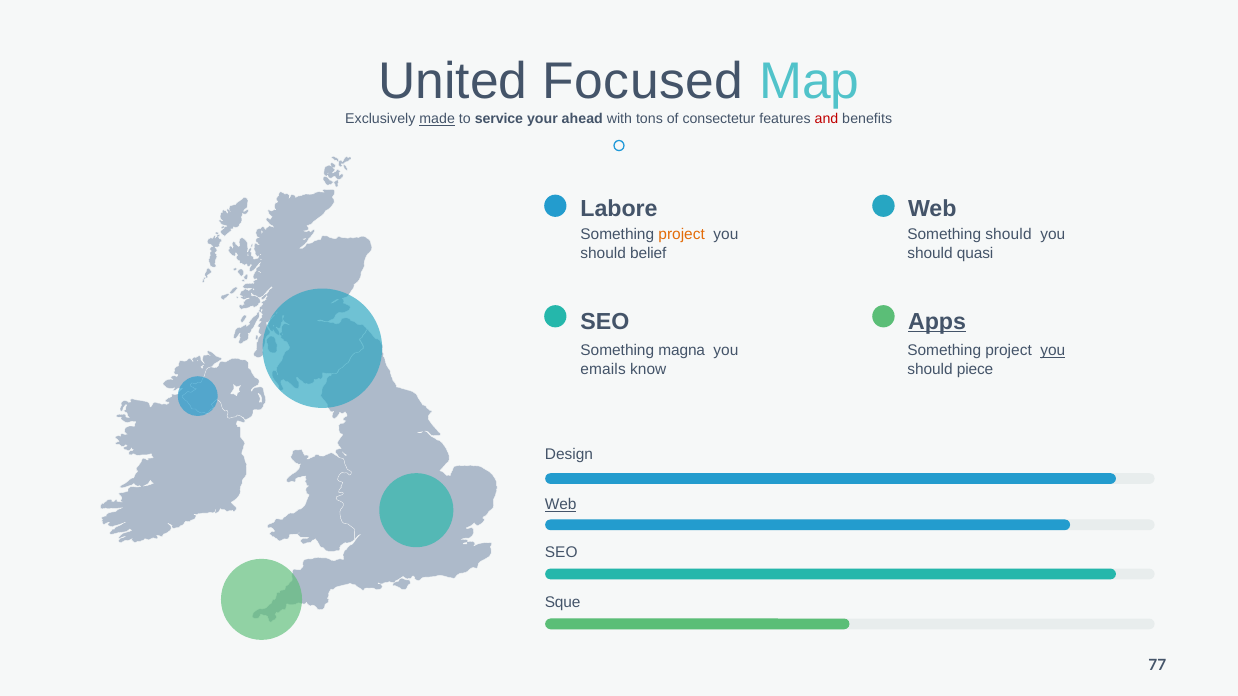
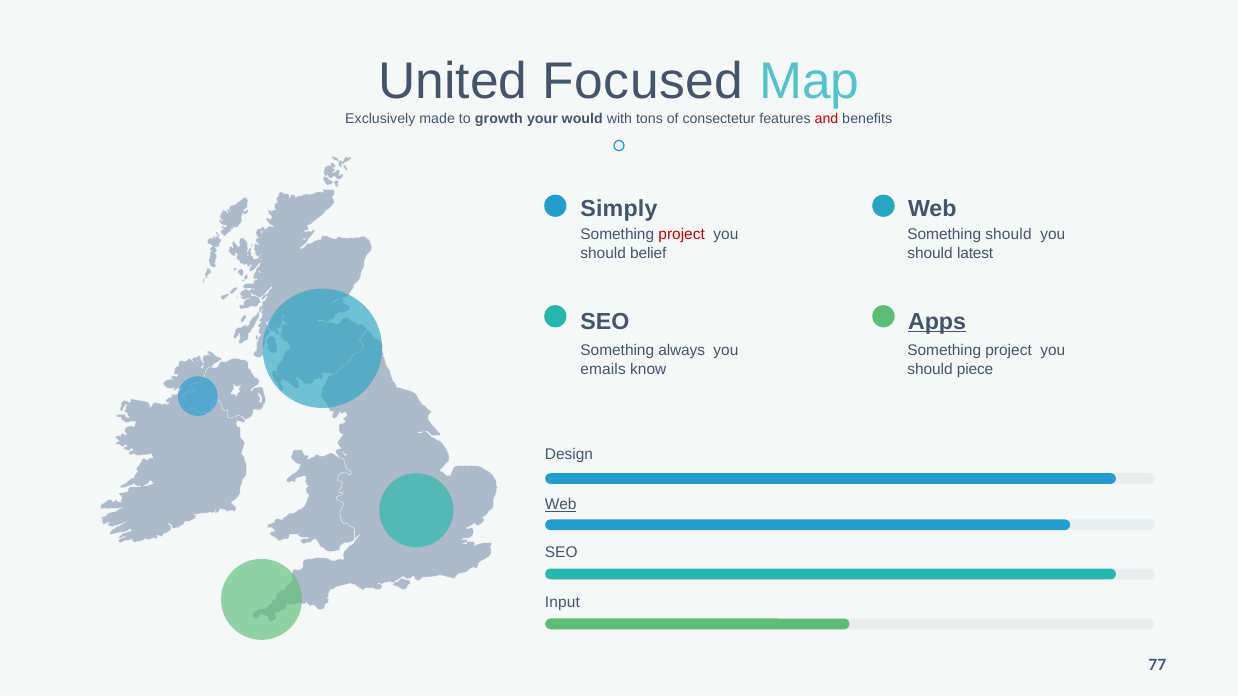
made underline: present -> none (437, 119)
service: service -> growth (499, 119)
ahead: ahead -> would (582, 119)
Labore: Labore -> Simply (619, 209)
project colour: orange -> red (682, 235)
quasi: quasi -> latest (975, 253)
magna: magna -> always (682, 351)
you underline: present -> none (1053, 351)
Sque: Sque -> Input (562, 603)
